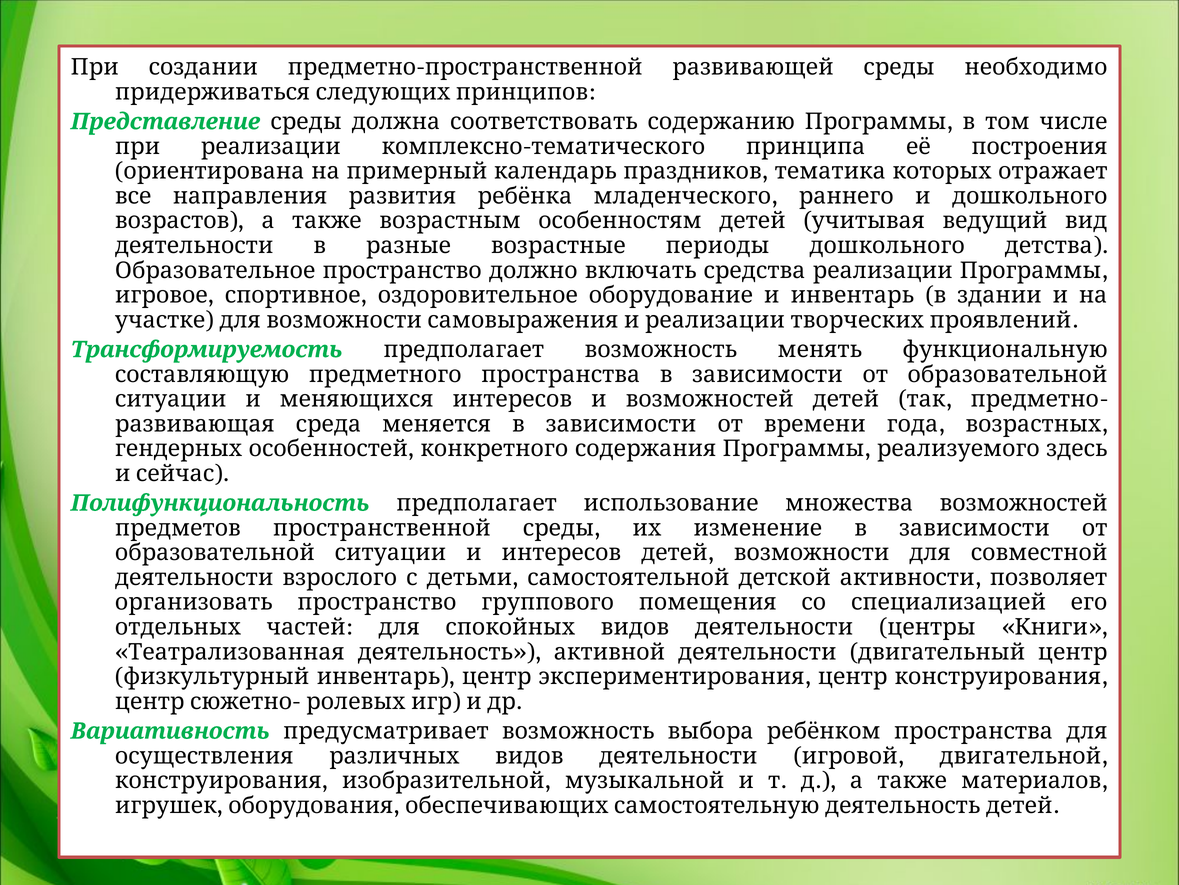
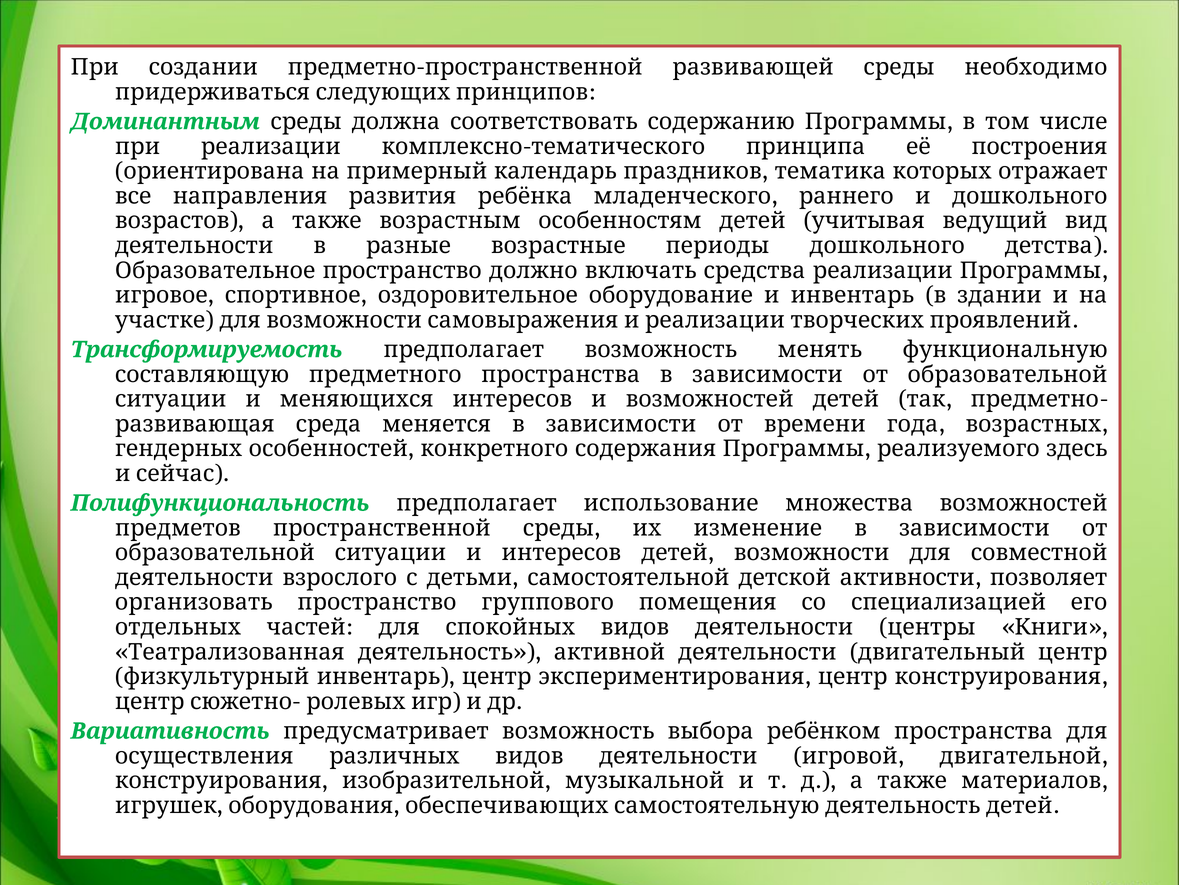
Представление: Представление -> Доминантным (165, 122)
